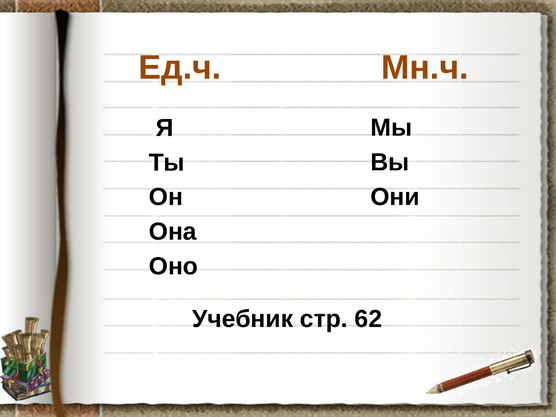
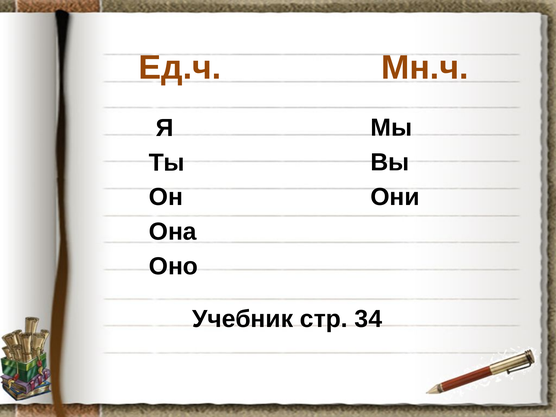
62: 62 -> 34 (368, 319)
